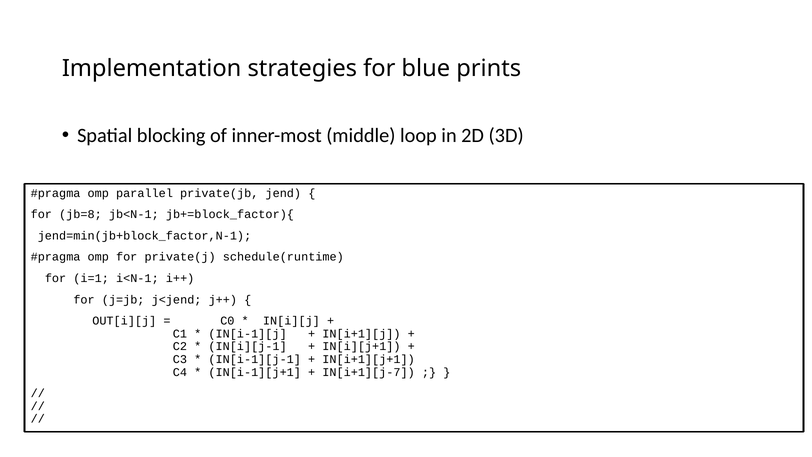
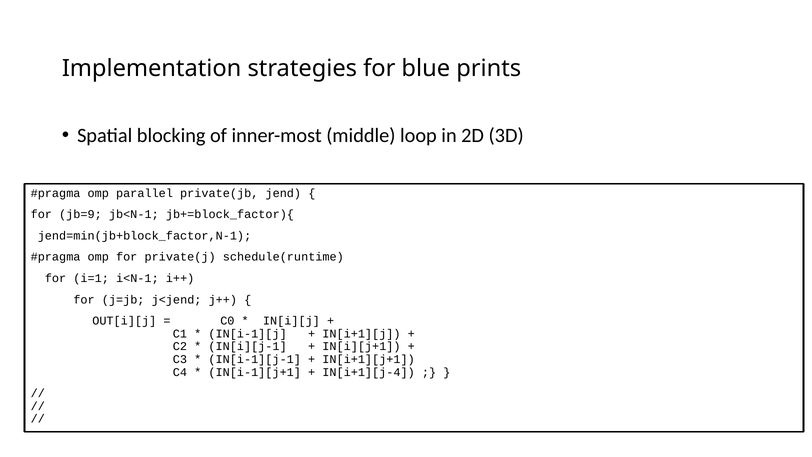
jb=8: jb=8 -> jb=9 (80, 214)
IN[i+1][j-7: IN[i+1][j-7 -> IN[i+1][j-4 (369, 372)
